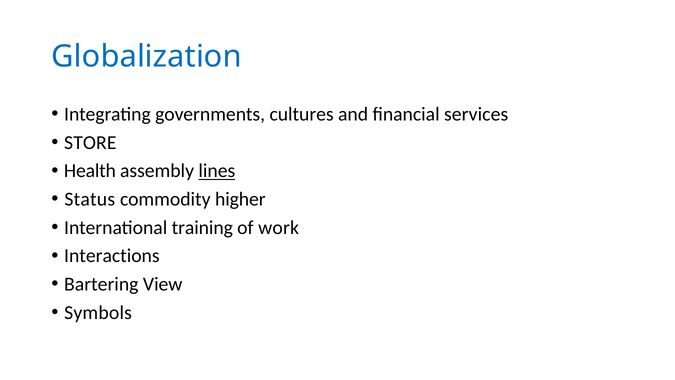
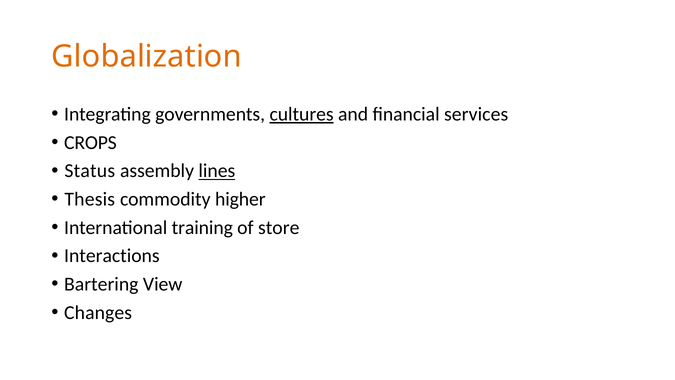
Globalization colour: blue -> orange (147, 57)
cultures underline: none -> present (302, 114)
STORE: STORE -> CROPS (90, 142)
Health: Health -> Status (90, 171)
Status: Status -> Thesis (90, 199)
work: work -> store (279, 227)
Symbols: Symbols -> Changes (98, 312)
